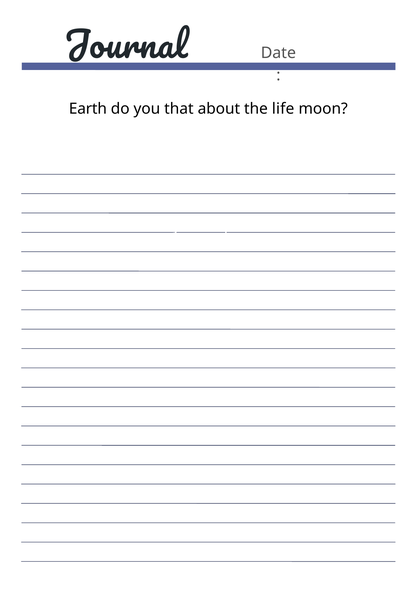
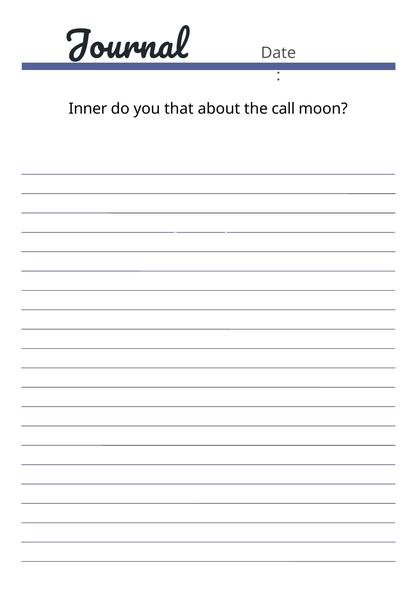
Earth: Earth -> Inner (88, 109)
life: life -> call (283, 109)
